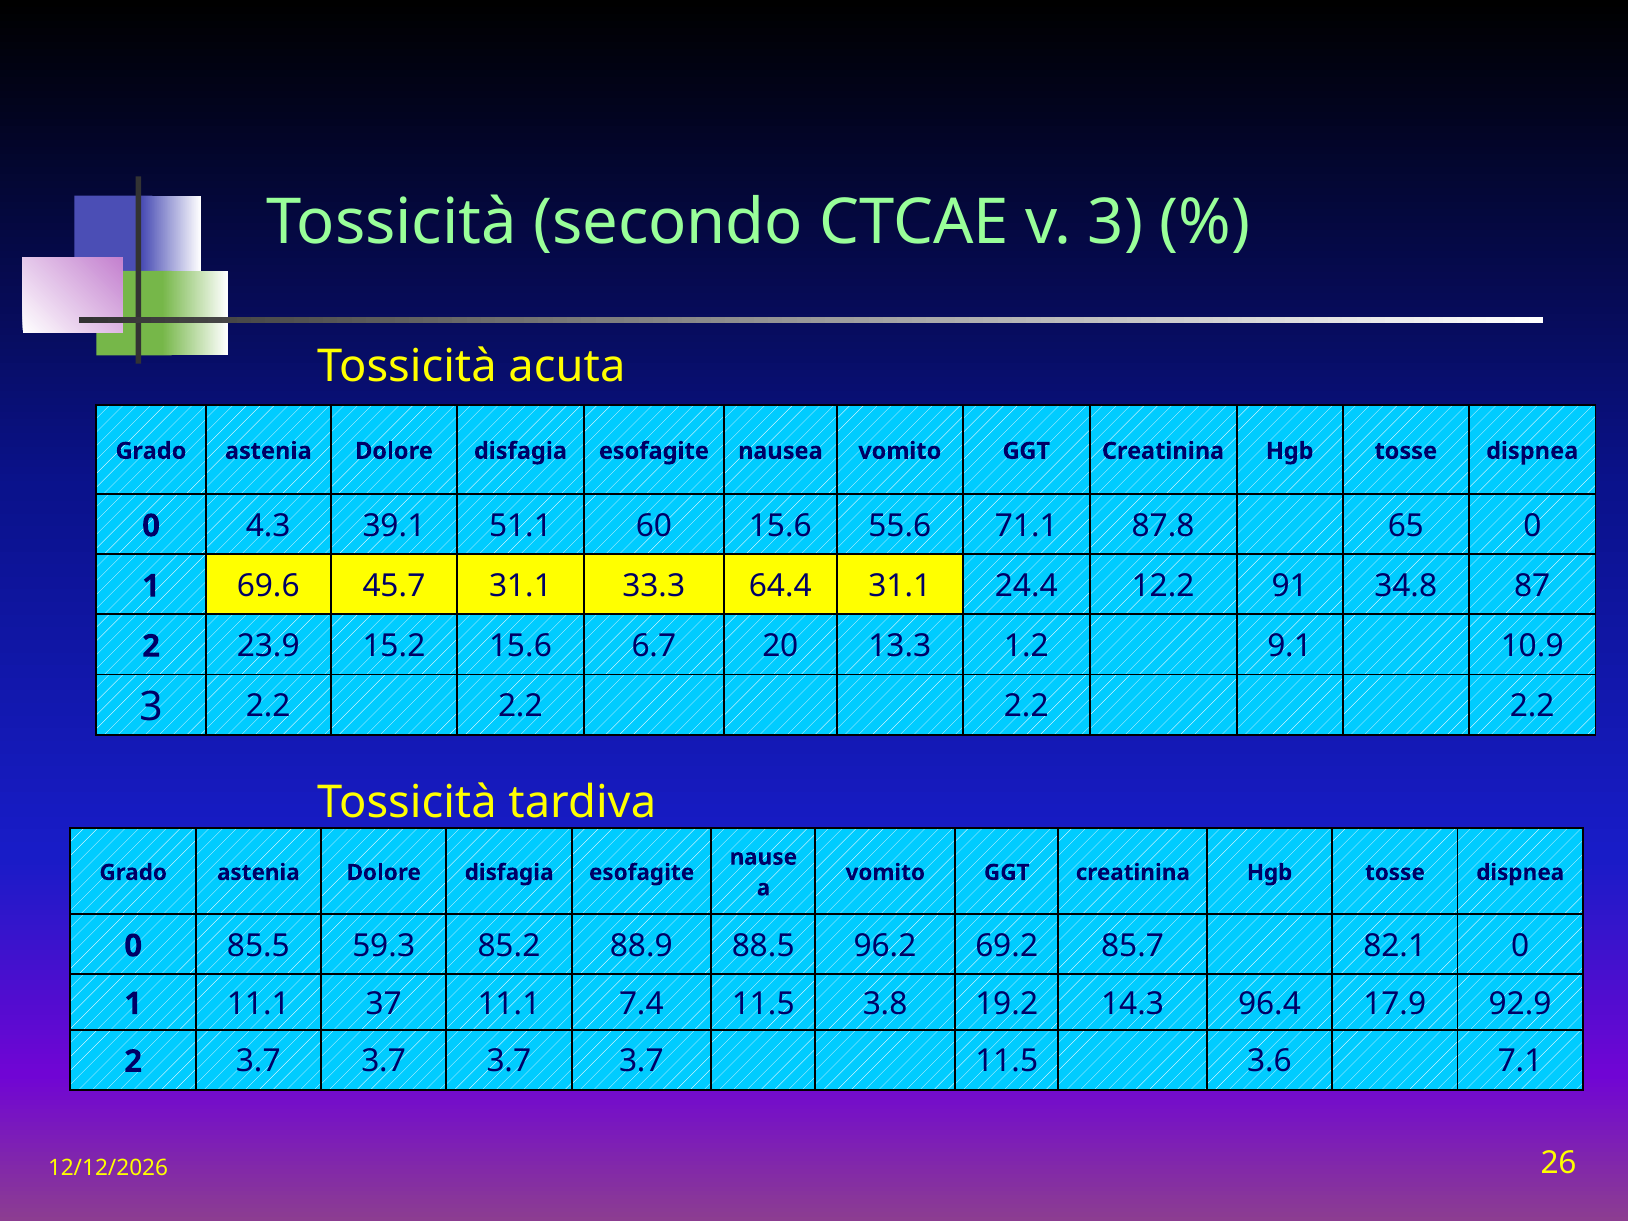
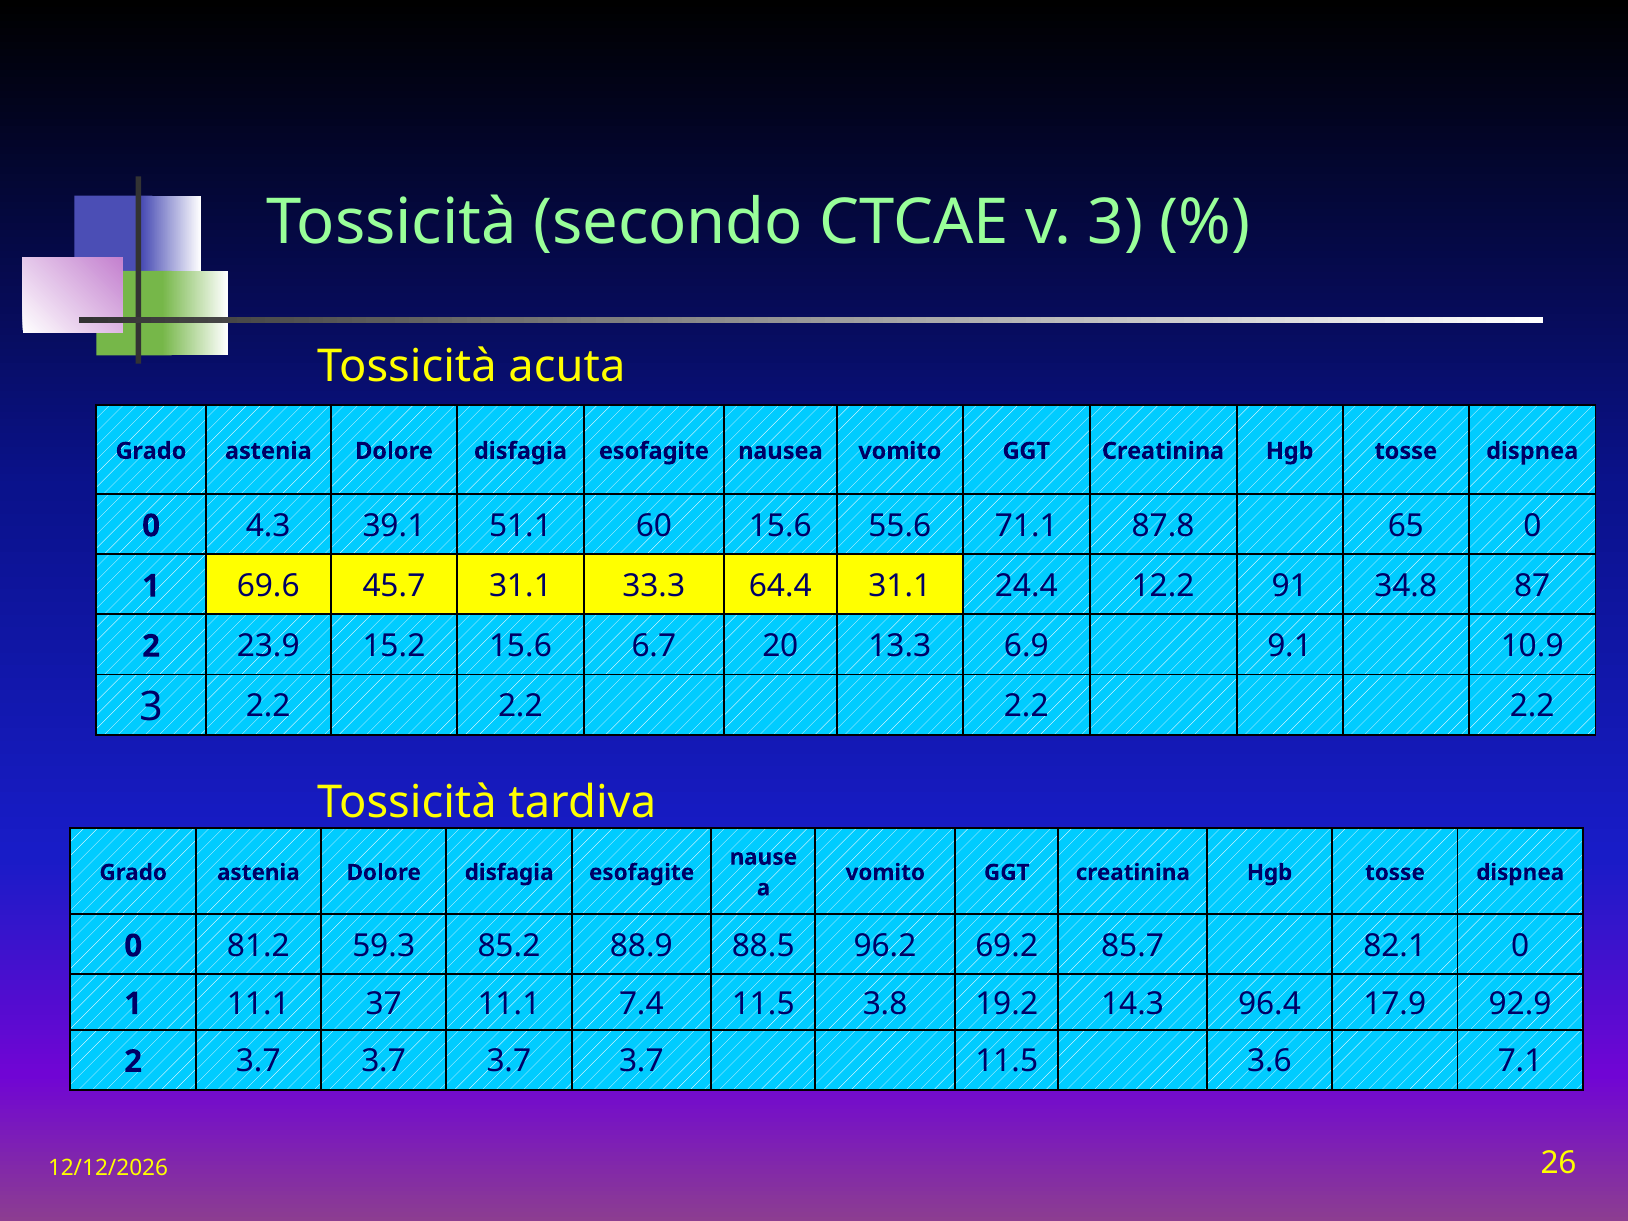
1.2: 1.2 -> 6.9 (1026, 646)
85.5: 85.5 -> 81.2 (258, 946)
